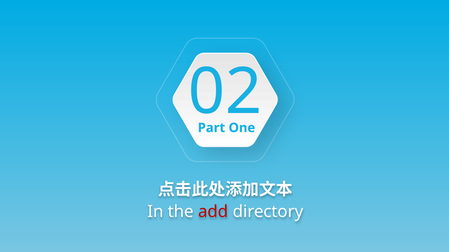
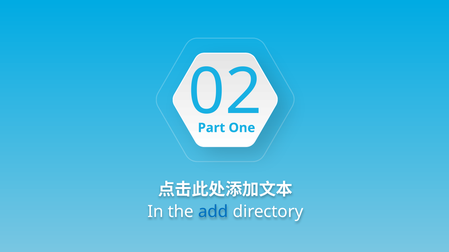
add colour: red -> blue (213, 212)
